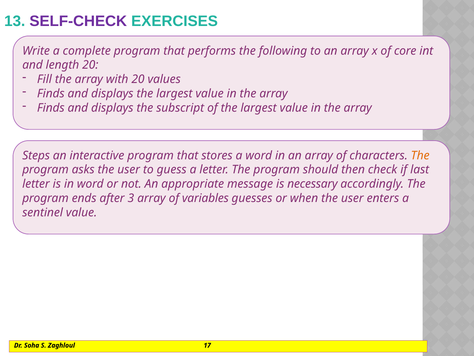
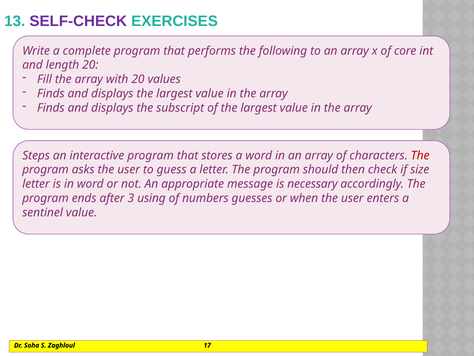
The colour: orange -> red (420, 155)
last: last -> size (420, 169)
3 array: array -> using (151, 198)
variables: variables -> numbers (205, 198)
